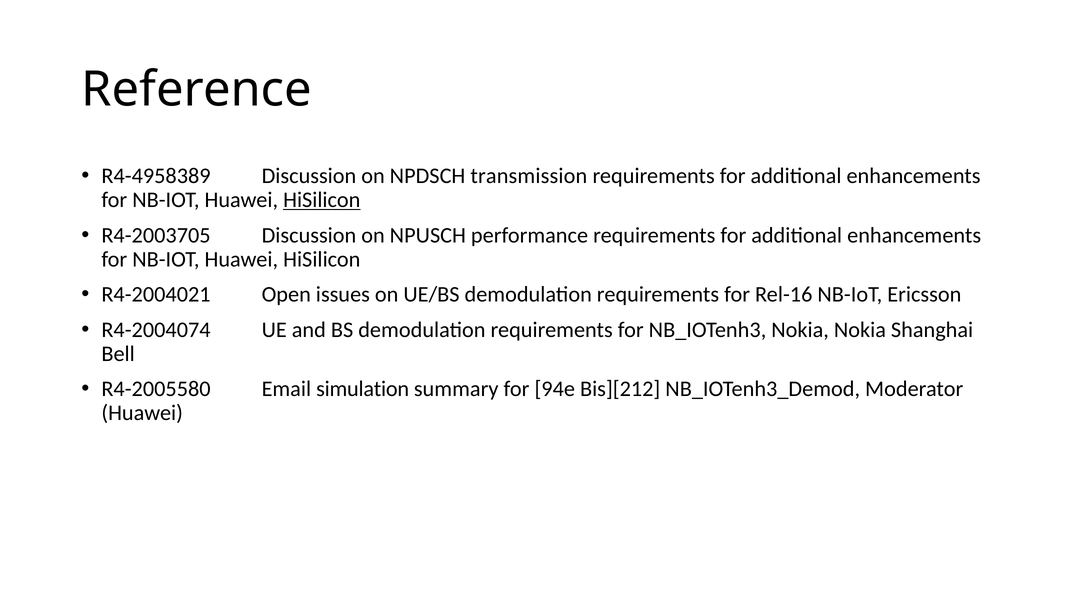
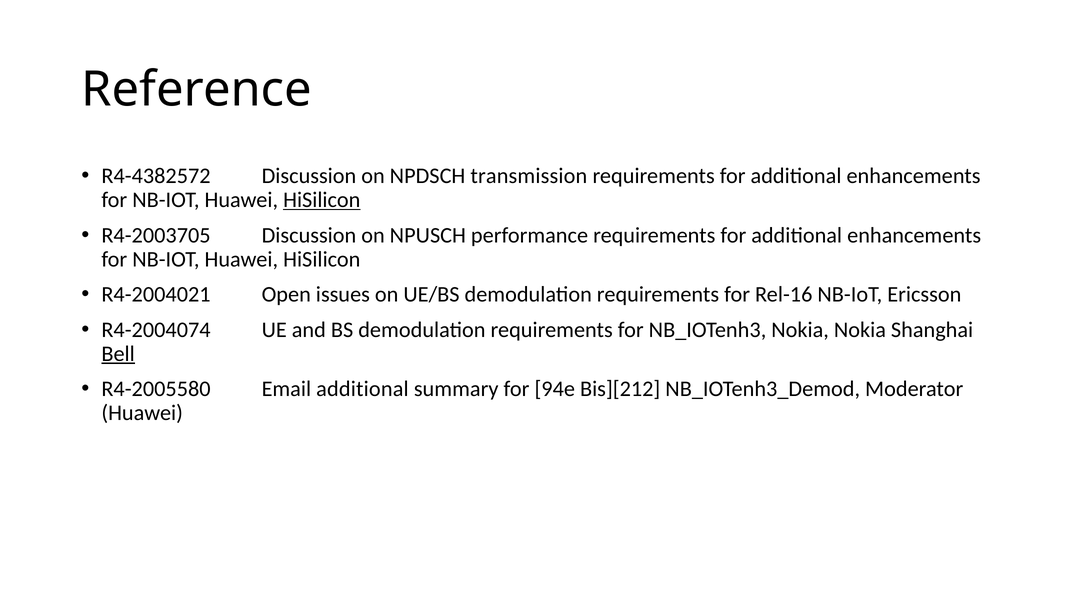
R4-4958389: R4-4958389 -> R4-4382572 (156, 176)
Bell underline: none -> present (118, 354)
Email simulation: simulation -> additional (362, 389)
